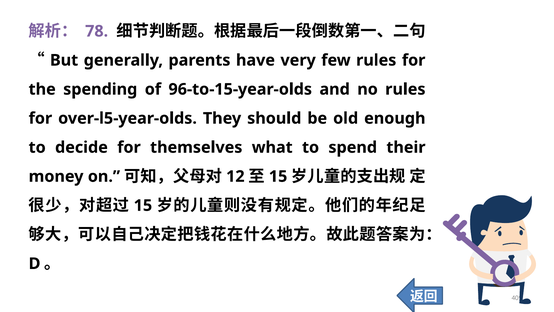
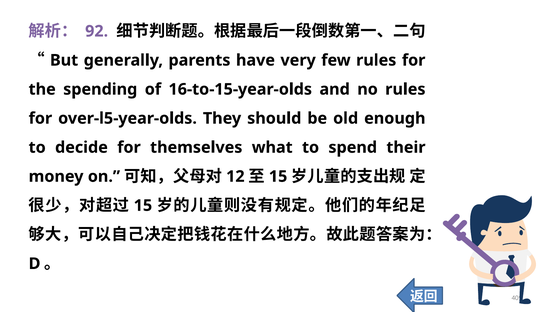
78: 78 -> 92 (97, 31)
96-to-15-year-olds: 96-to-15-year-olds -> 16-to-15-year-olds (240, 89)
